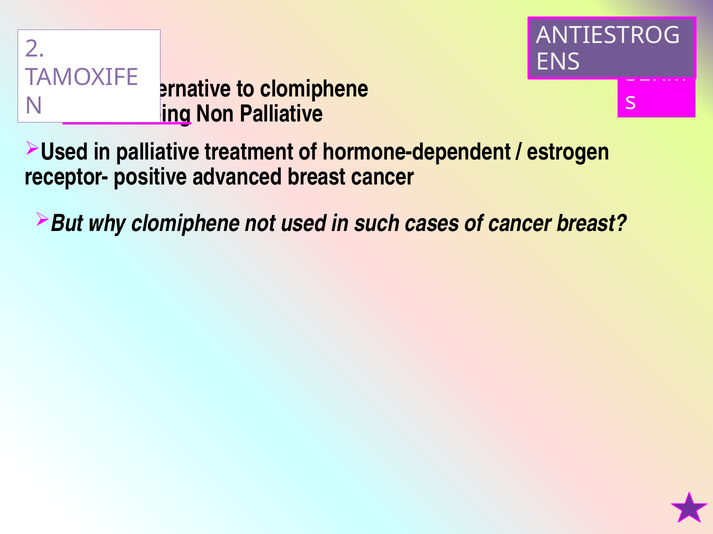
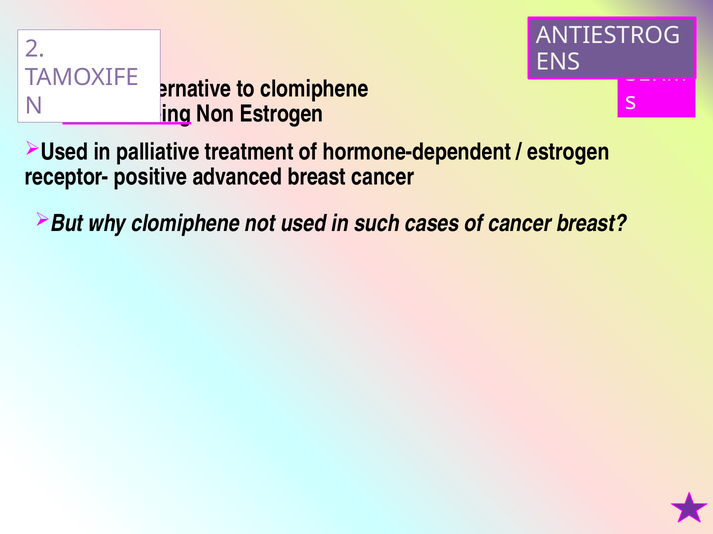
Non Palliative: Palliative -> Estrogen (281, 114)
